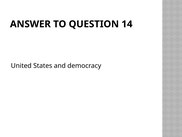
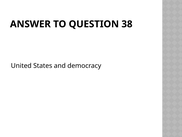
14: 14 -> 38 (127, 24)
